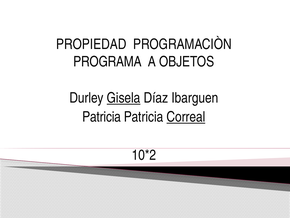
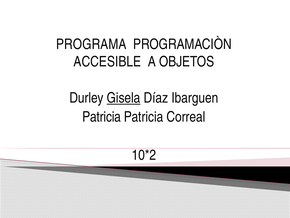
PROPIEDAD: PROPIEDAD -> PROGRAMA (91, 44)
PROGRAMA: PROGRAMA -> ACCESIBLE (107, 62)
Correal underline: present -> none (186, 117)
